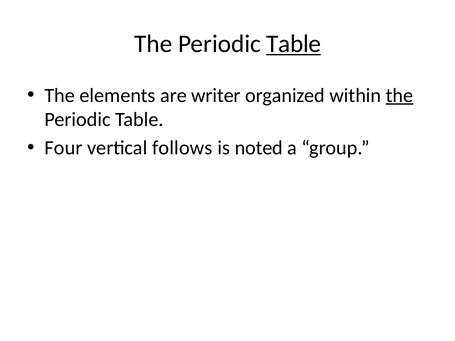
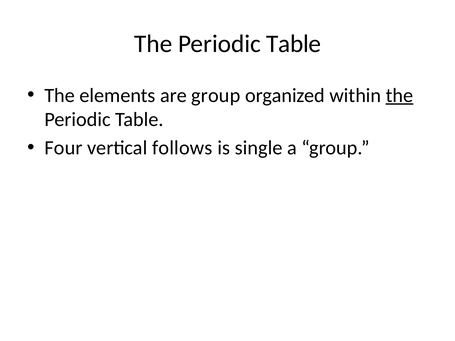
Table underline: present -> none (294, 44)
are writer: writer -> group (216, 95)
noted: noted -> single (259, 148)
